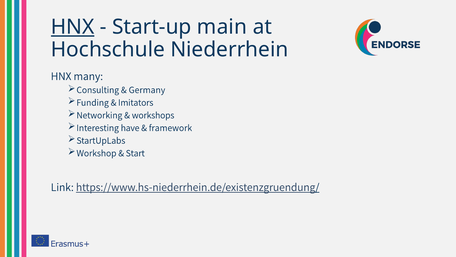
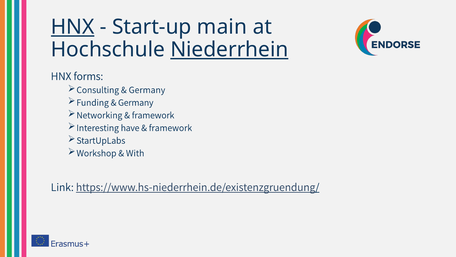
Niederrhein underline: none -> present (229, 50)
many: many -> forms (88, 76)
Imitators: Imitators -> Germany (136, 102)
workshops: workshops -> framework (153, 115)
Start: Start -> With (135, 153)
